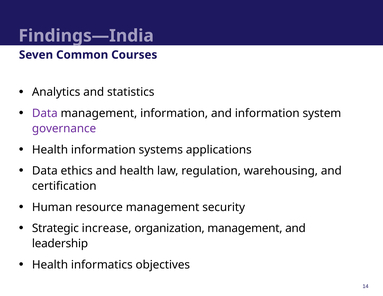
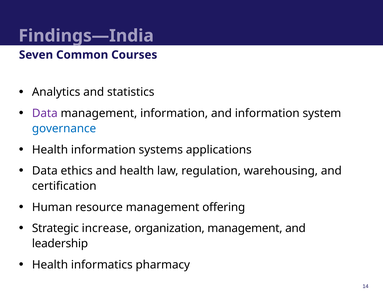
governance colour: purple -> blue (64, 129)
security: security -> offering (224, 207)
objectives: objectives -> pharmacy (163, 265)
